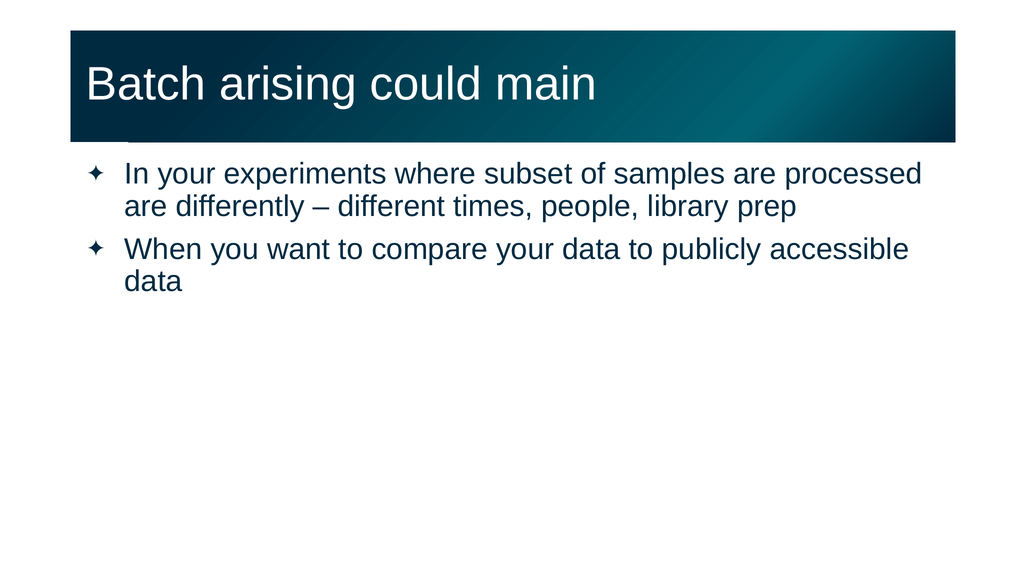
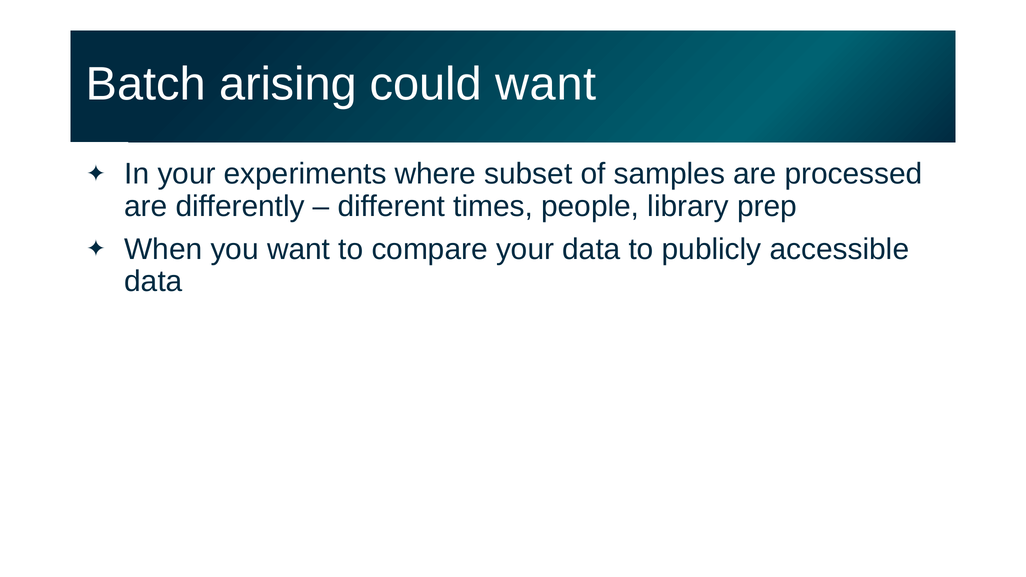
could main: main -> want (546, 84)
